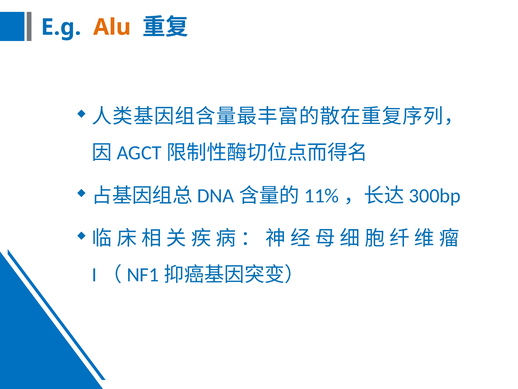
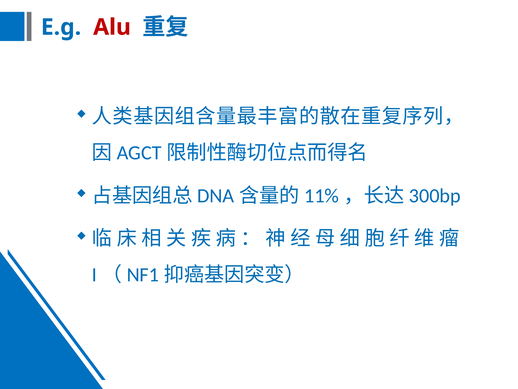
Alu colour: orange -> red (112, 27)
